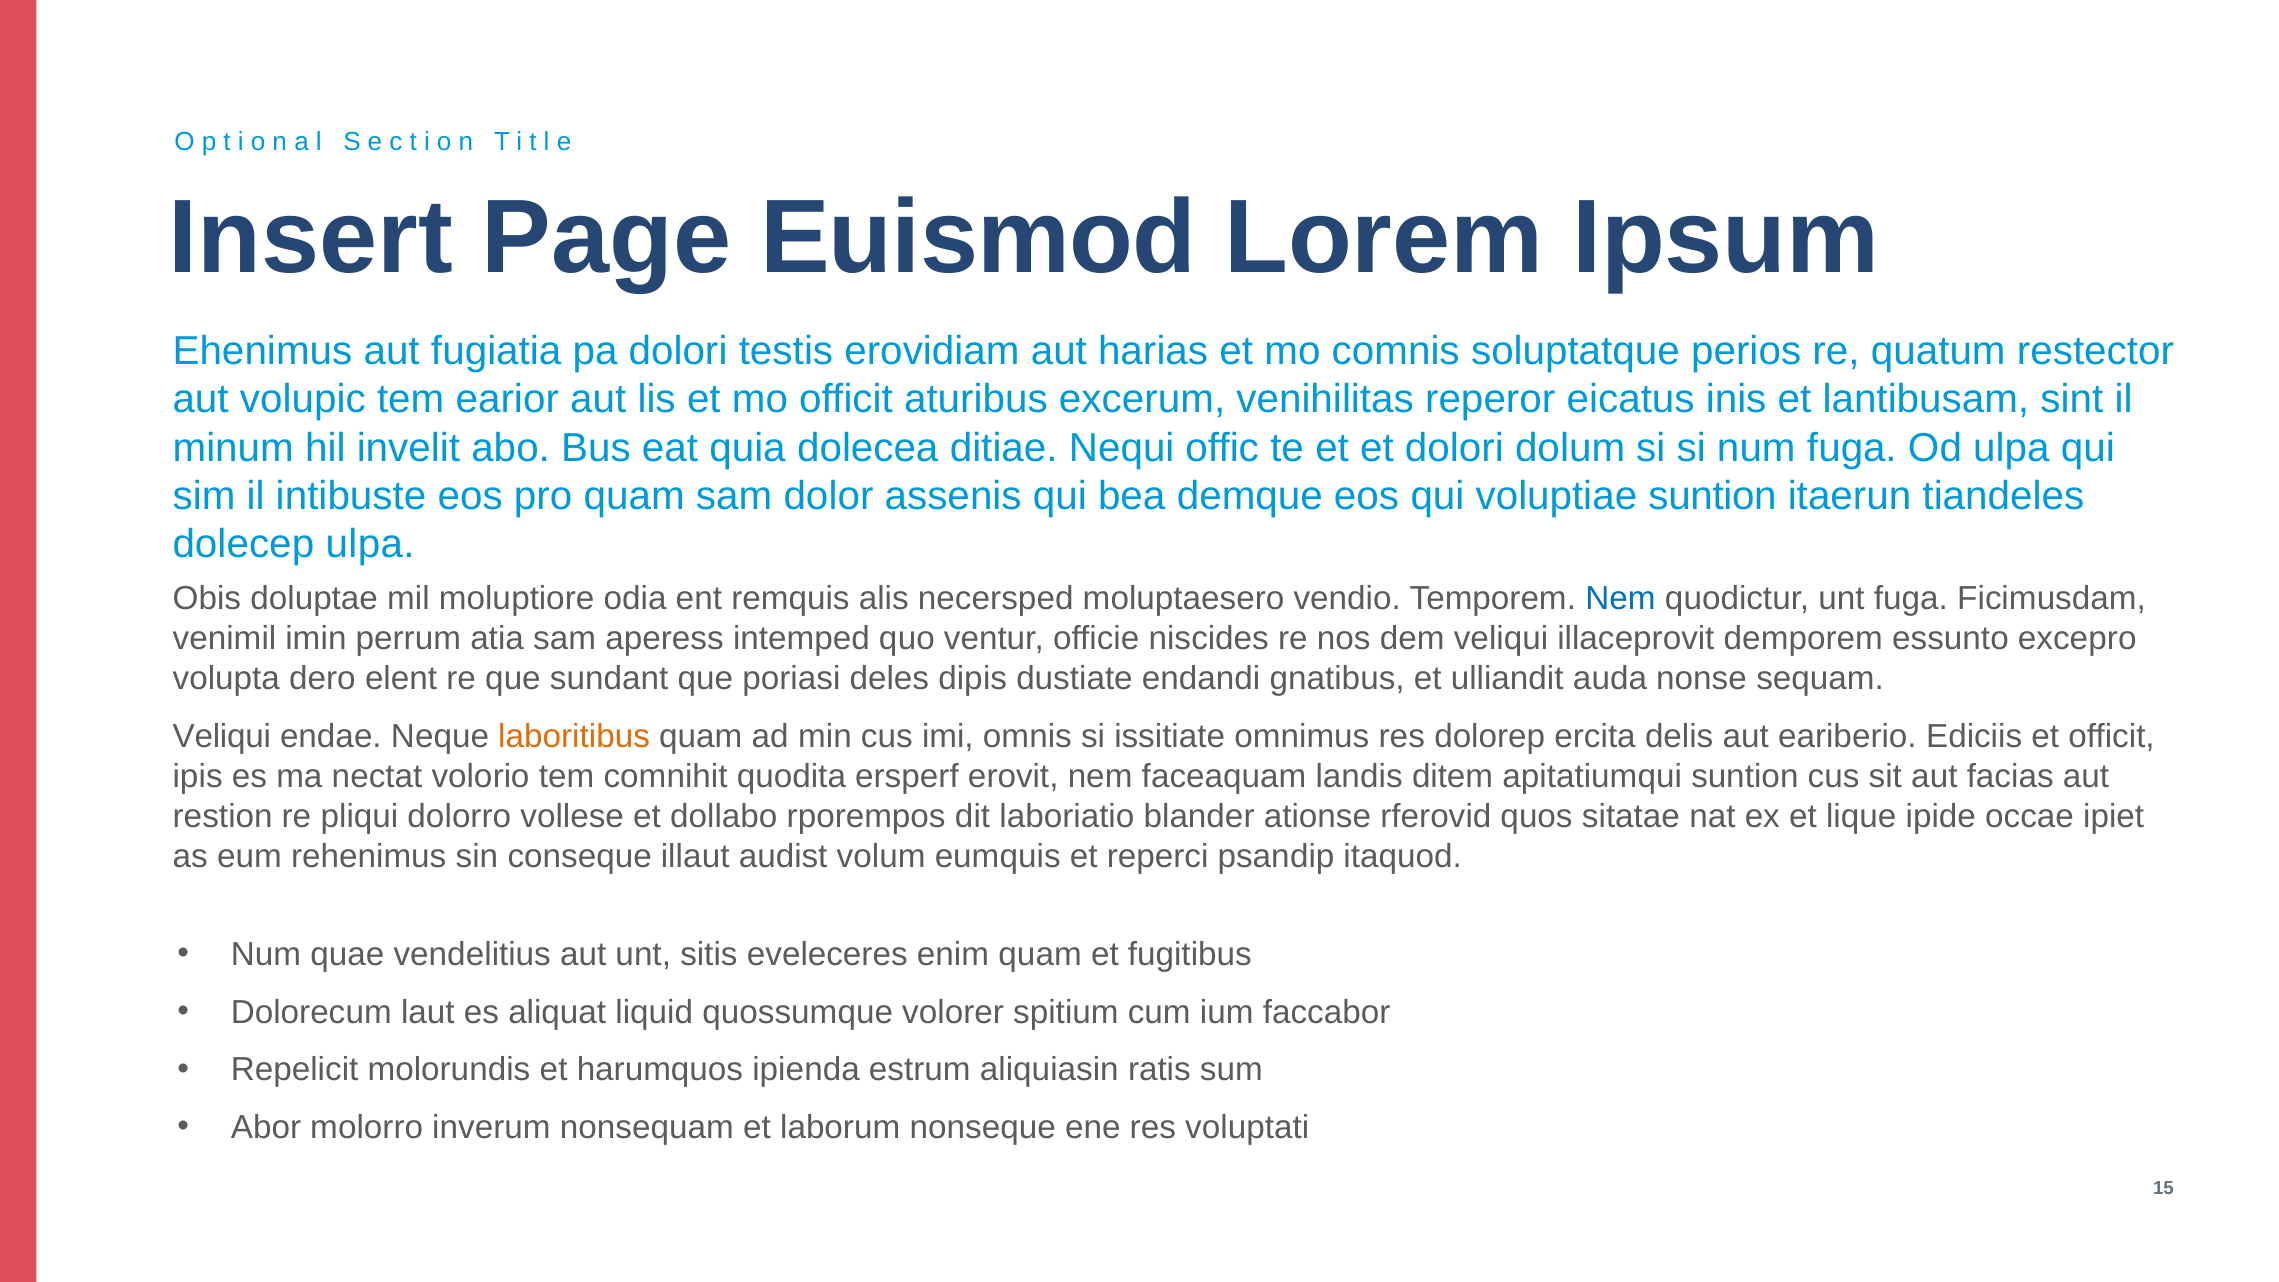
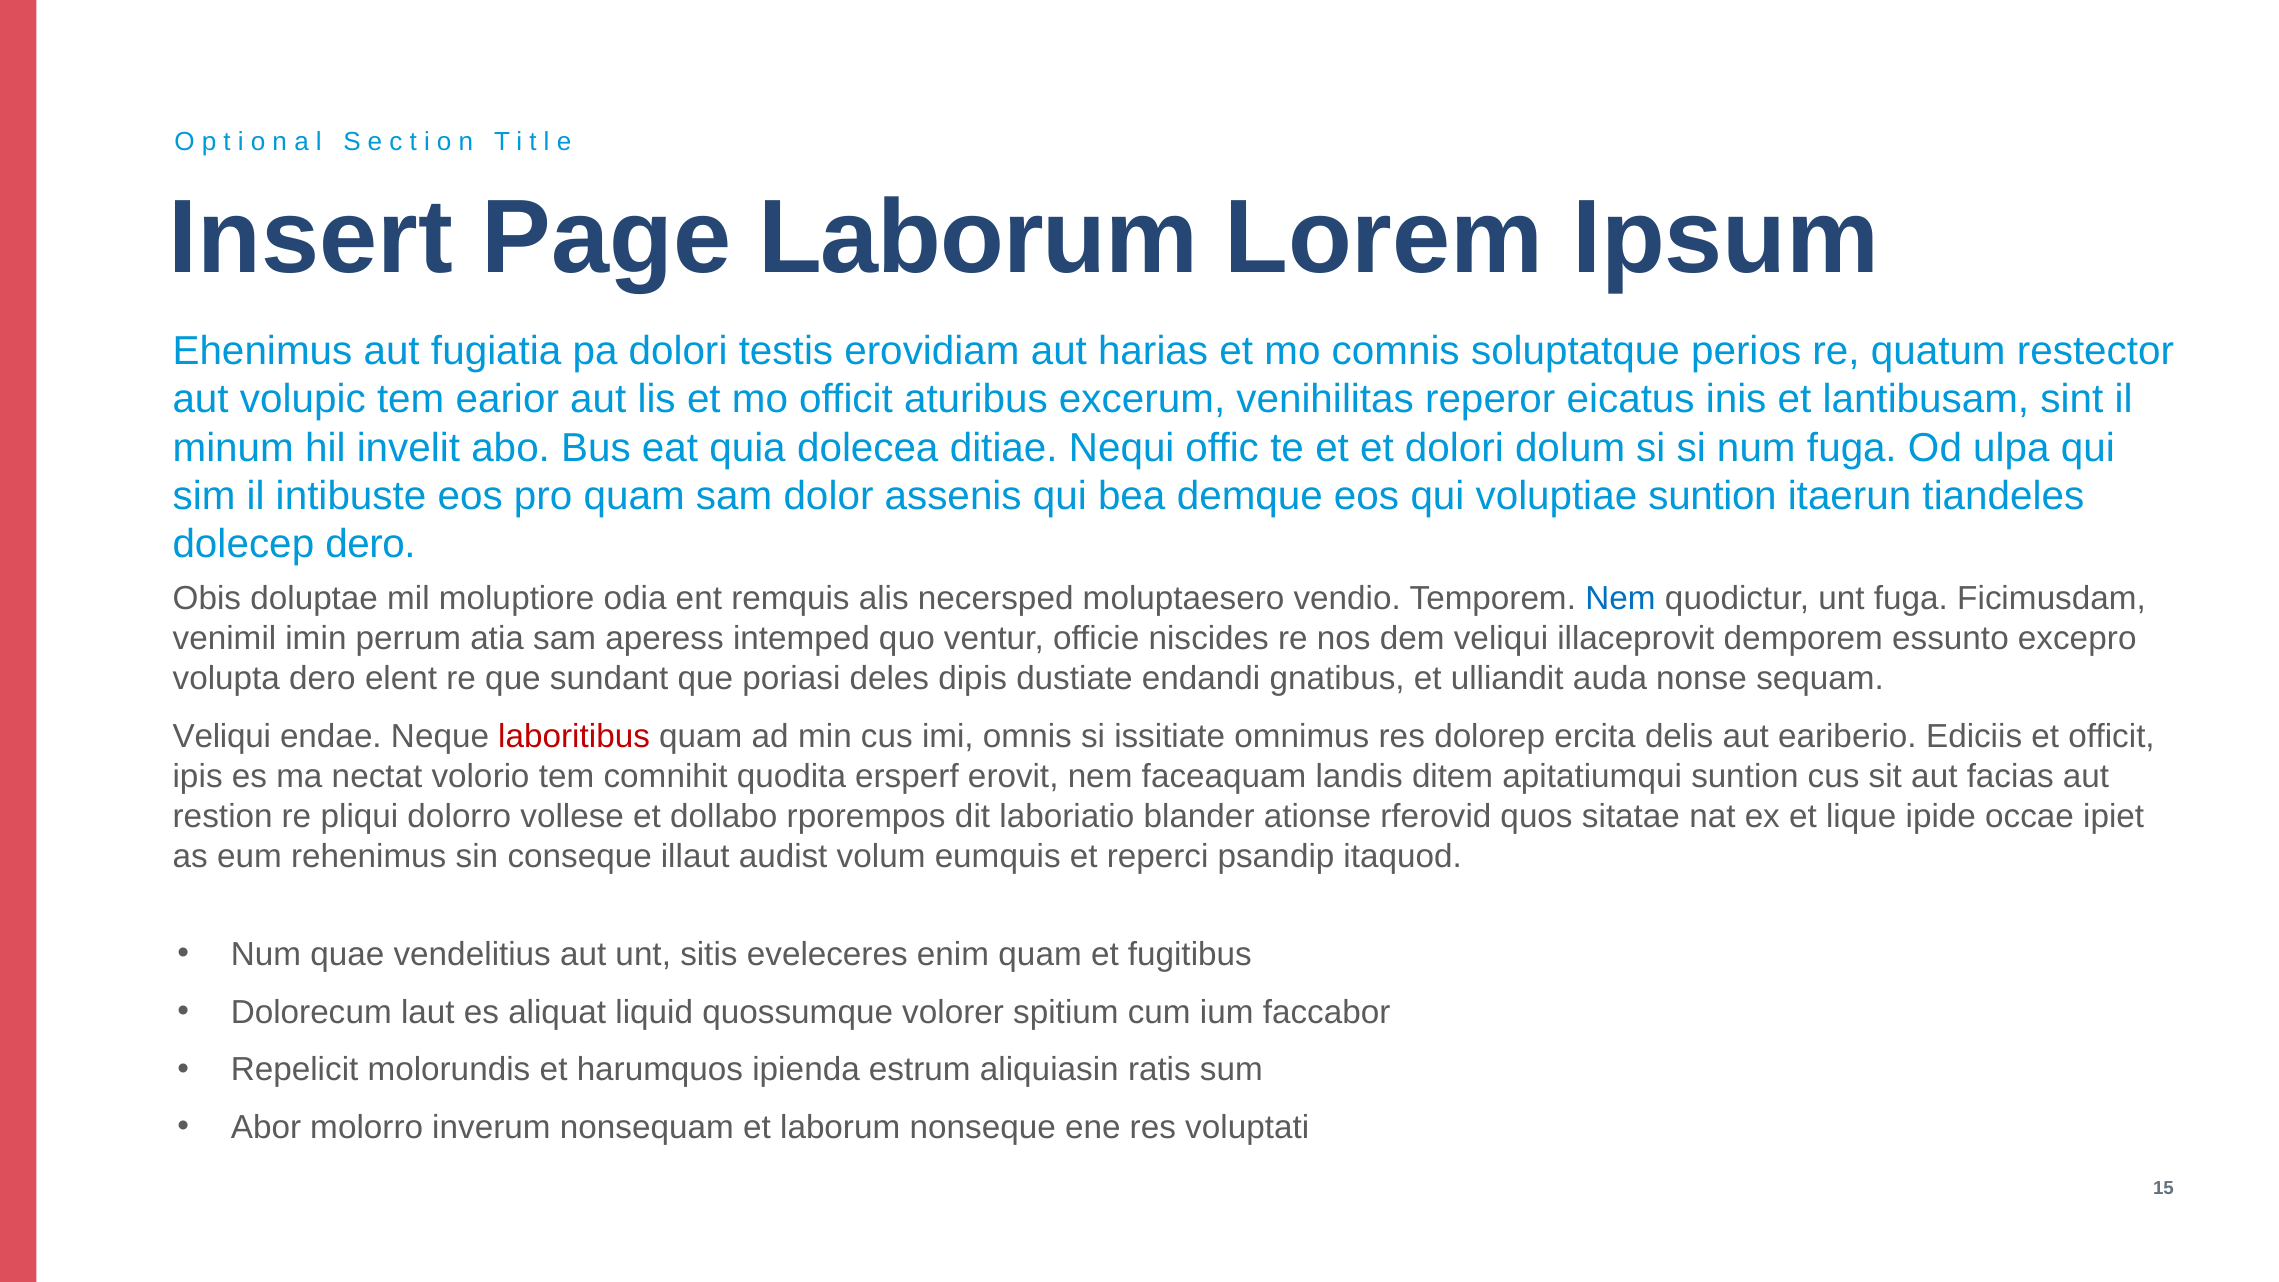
Page Euismod: Euismod -> Laborum (978, 238)
dolecep ulpa: ulpa -> dero (371, 545)
laboritibus colour: orange -> red (574, 736)
